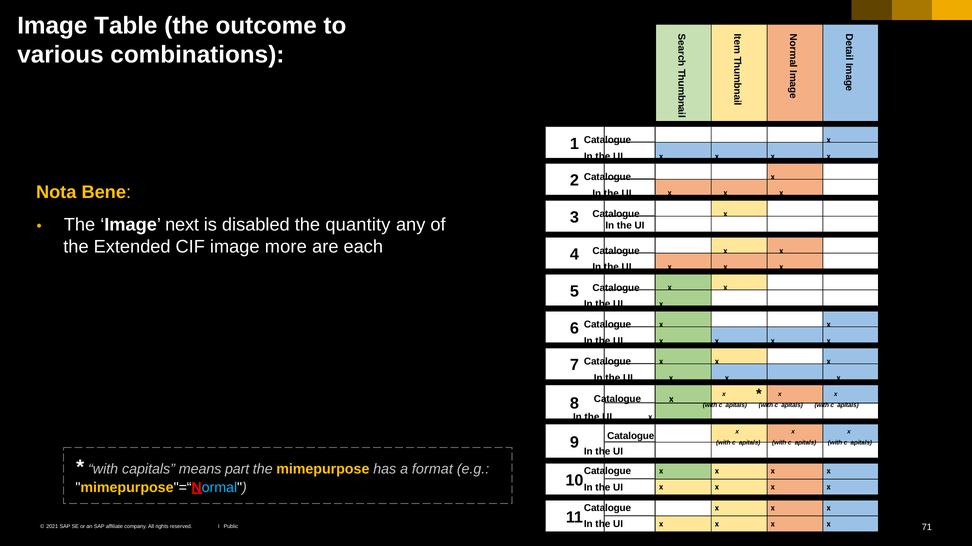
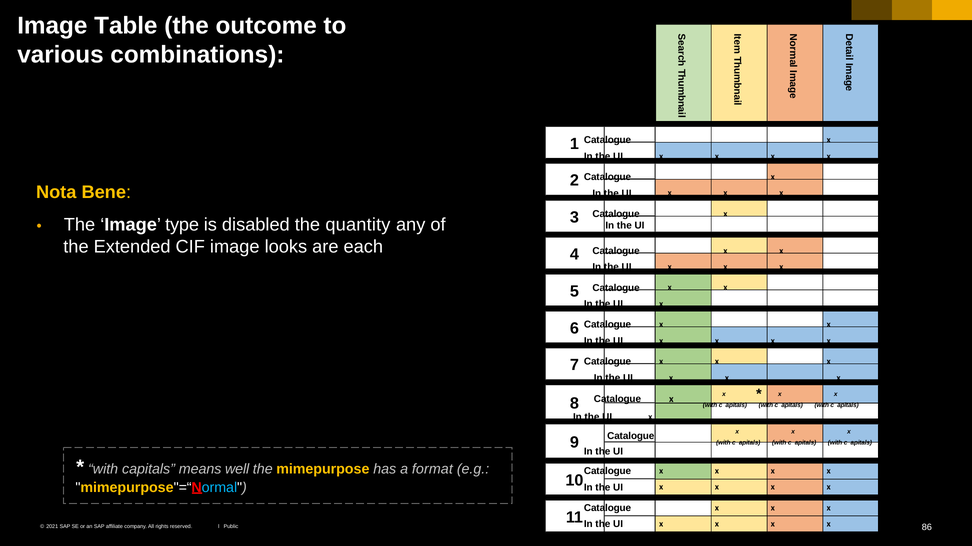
next: next -> type (182, 225)
more: more -> looks (286, 247)
part: part -> well (237, 470)
71: 71 -> 86 (927, 528)
